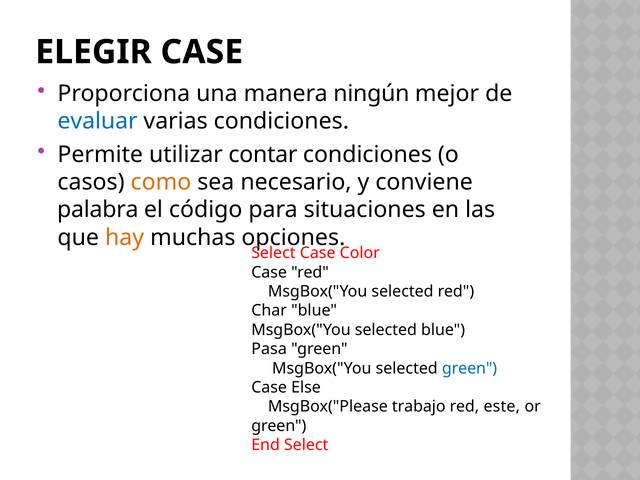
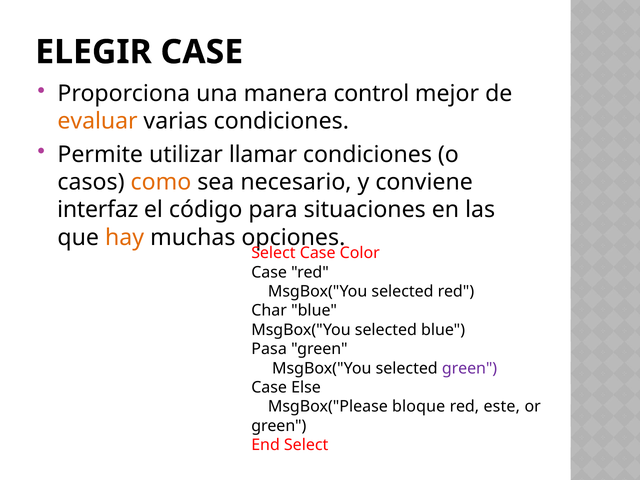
ningún: ningún -> control (371, 94)
evaluar colour: blue -> orange (98, 121)
contar: contar -> llamar (263, 154)
palabra: palabra -> interfaz (98, 210)
green colour: blue -> purple (470, 368)
trabajo: trabajo -> bloque (419, 407)
